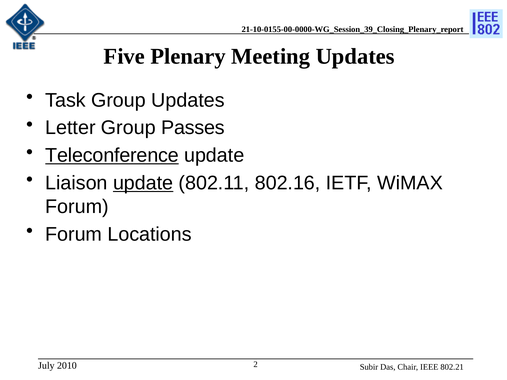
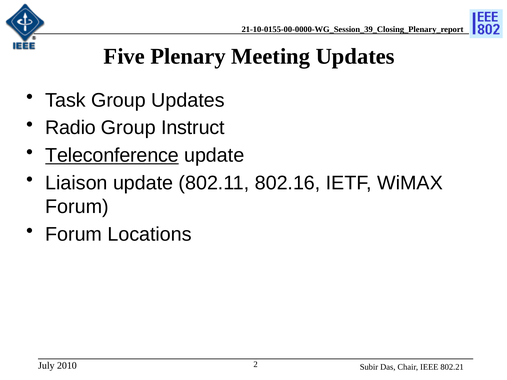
Letter: Letter -> Radio (71, 128)
Passes: Passes -> Instruct (193, 128)
update underline: present -> none (143, 183)
